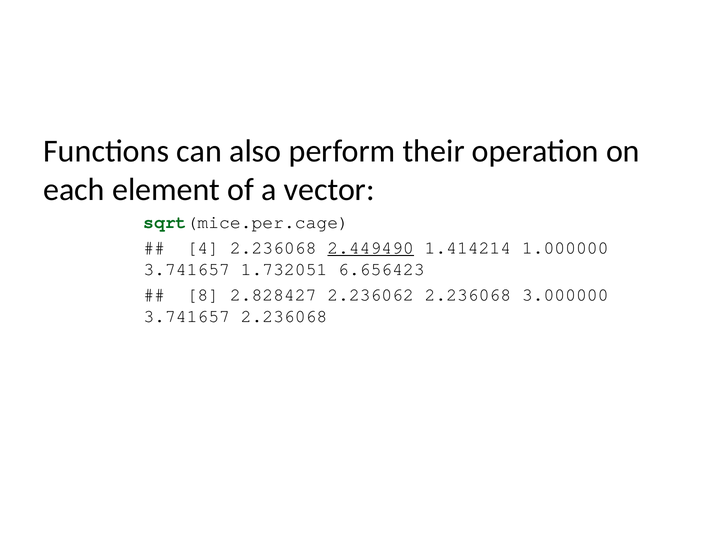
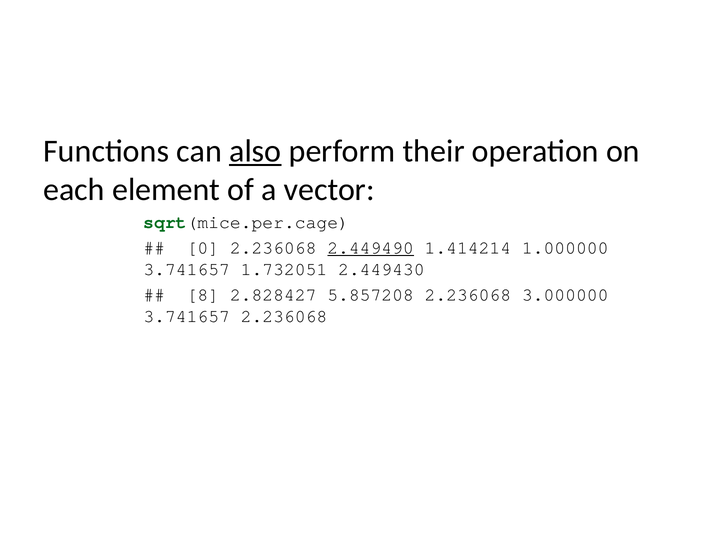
also underline: none -> present (255, 151)
4: 4 -> 0 (203, 248)
6.656423: 6.656423 -> 2.449430 (381, 269)
2.236062: 2.236062 -> 5.857208 (371, 294)
